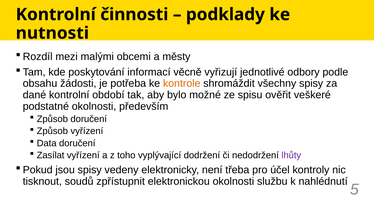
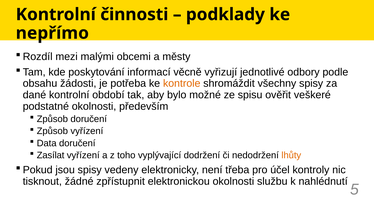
nutnosti: nutnosti -> nepřímo (52, 33)
lhůty colour: purple -> orange (291, 155)
soudů: soudů -> žádné (79, 181)
